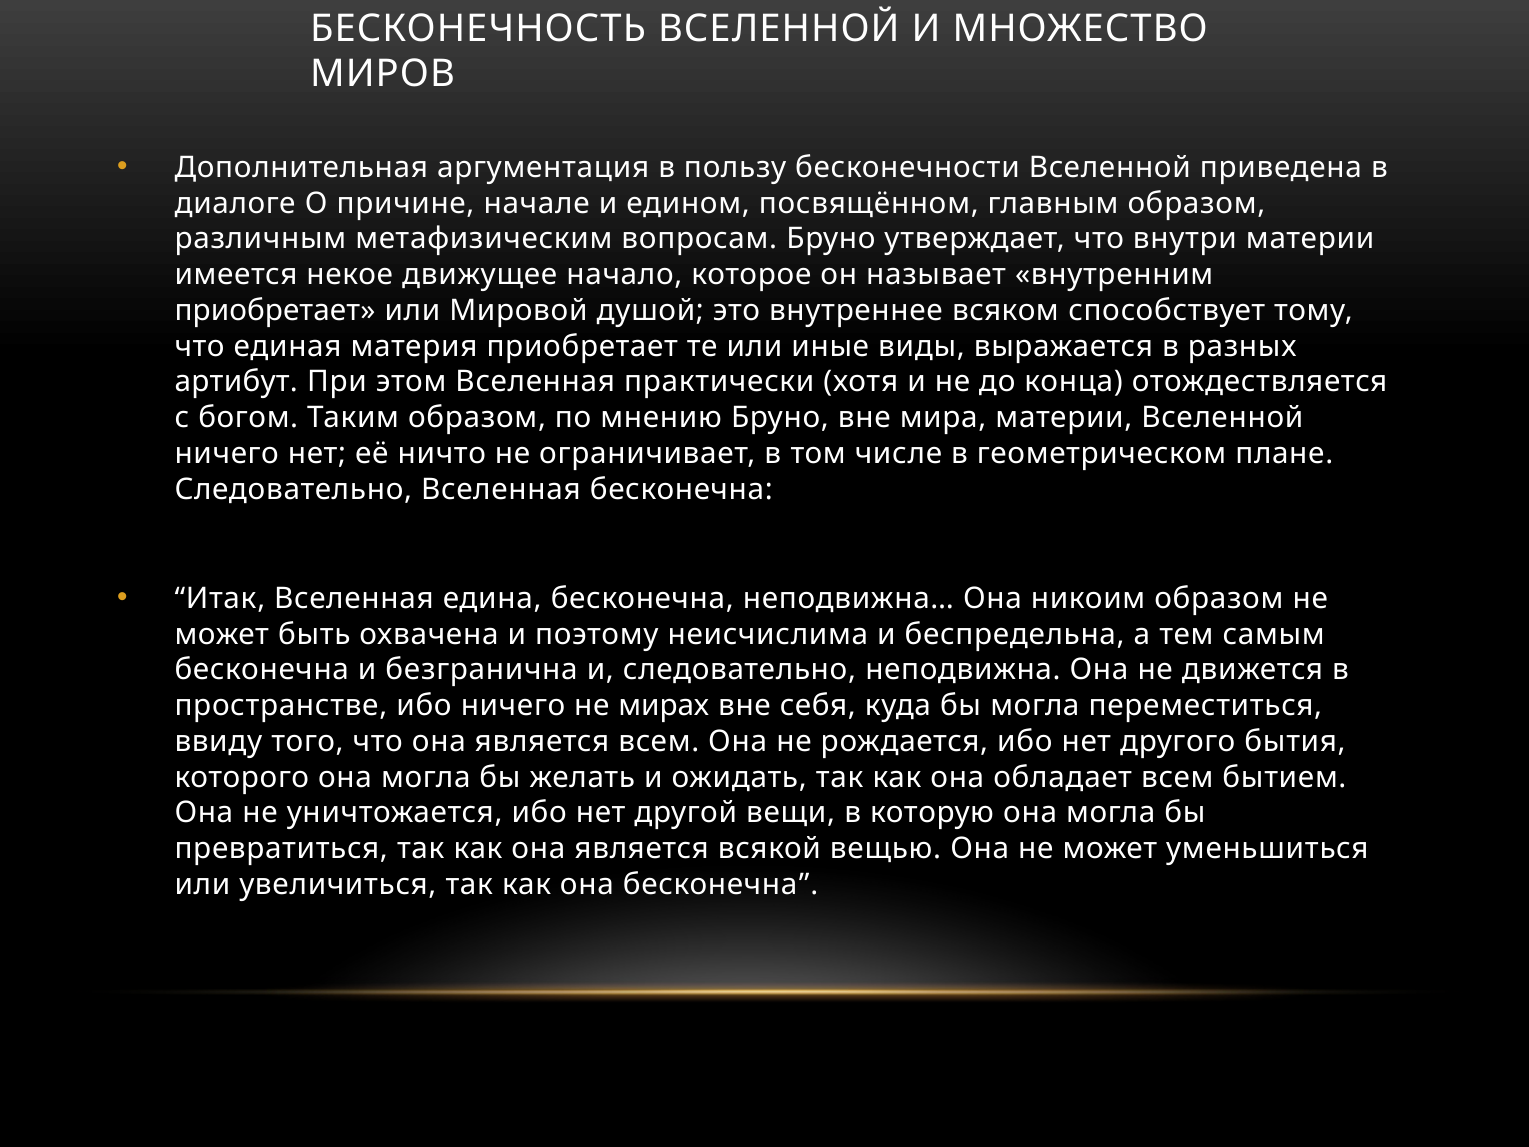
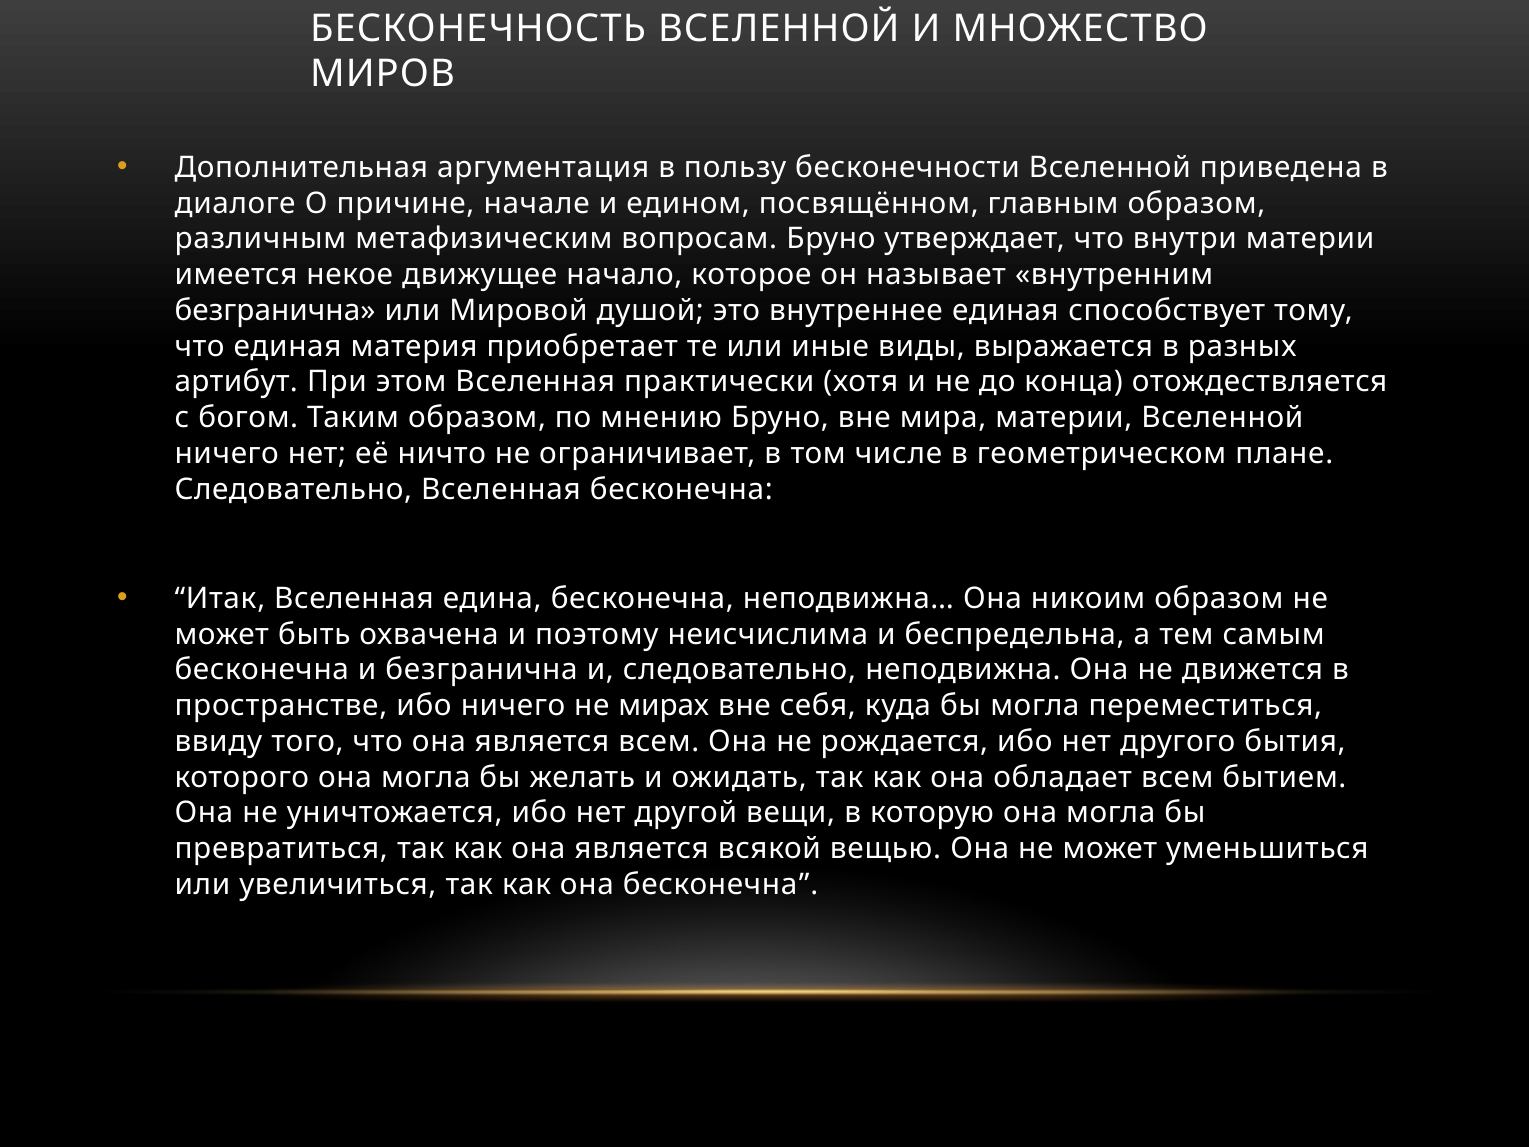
приобретает: приобретает -> безгранична (275, 311)
внутреннее всяком: всяком -> единая (1005, 311)
